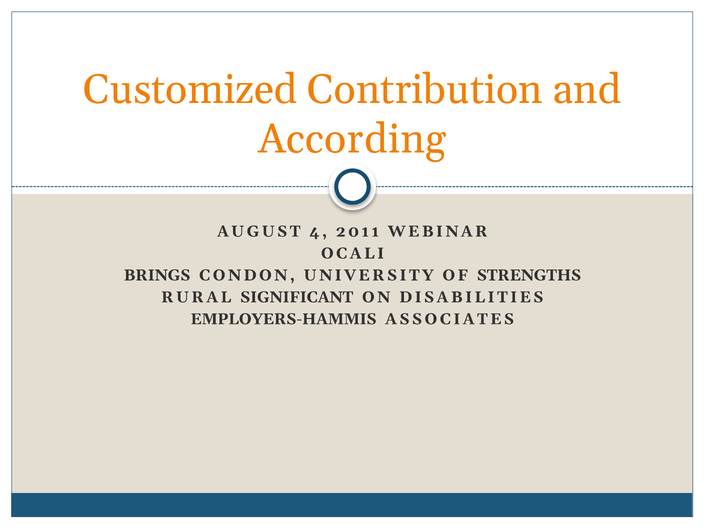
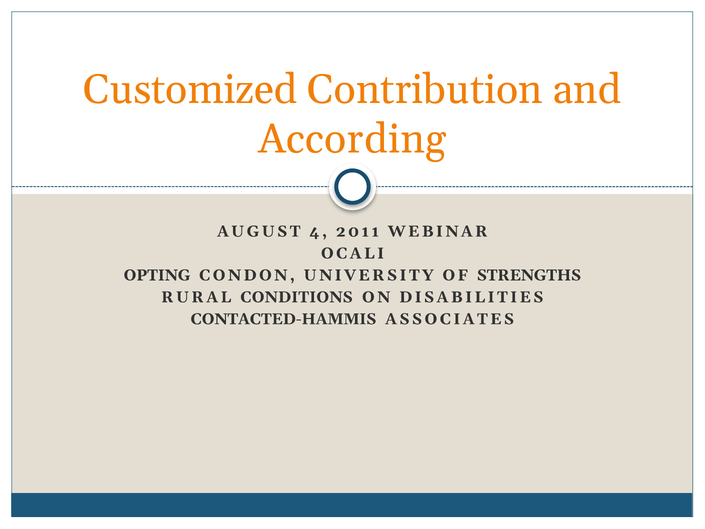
BRINGS: BRINGS -> OPTING (157, 275)
SIGNIFICANT: SIGNIFICANT -> CONDITIONS (297, 297)
EMPLOYERS-HAMMIS: EMPLOYERS-HAMMIS -> CONTACTED-HAMMIS (283, 319)
